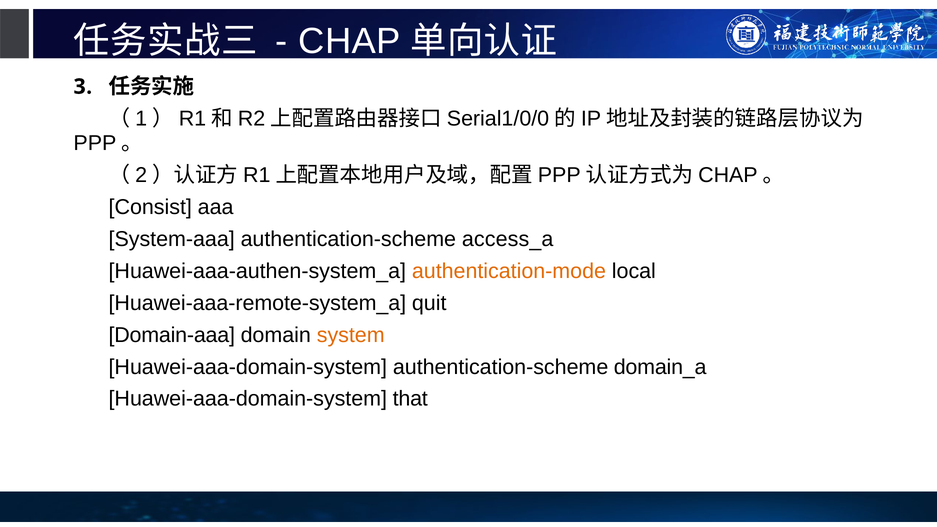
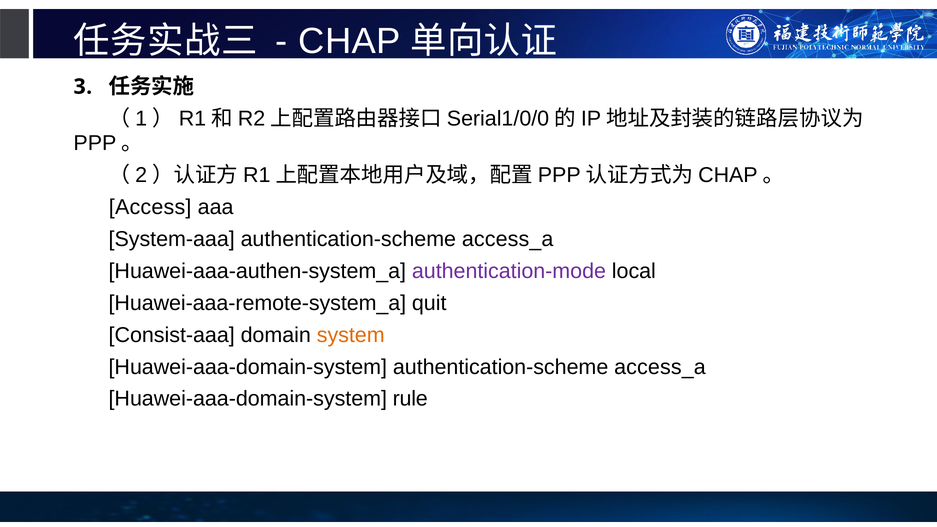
Consist: Consist -> Access (150, 207)
authentication-mode colour: orange -> purple (509, 271)
Domain-aaa: Domain-aaa -> Consist-aaa (172, 335)
Huawei-aaa-domain-system authentication-scheme domain_a: domain_a -> access_a (660, 367)
that: that -> rule (410, 399)
